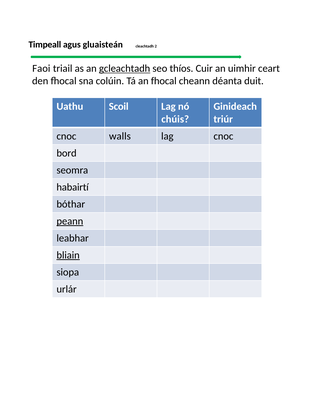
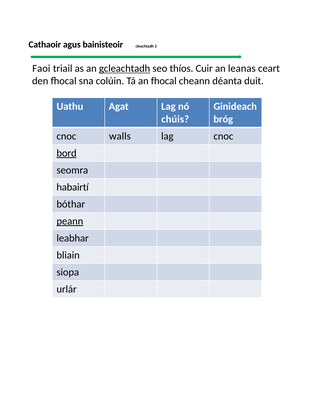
Timpeall: Timpeall -> Cathaoir (45, 45)
gluaisteán: gluaisteán -> bainisteoir (103, 45)
uimhir: uimhir -> leanas (242, 68)
Scoil: Scoil -> Agat (119, 106)
triúr: triúr -> bróg (223, 119)
bord underline: none -> present (67, 153)
bliain underline: present -> none (68, 255)
